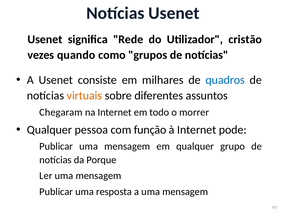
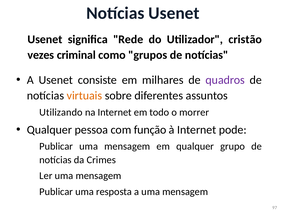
quando: quando -> criminal (76, 55)
quadros colour: blue -> purple (225, 80)
Chegaram: Chegaram -> Utilizando (61, 112)
Porque: Porque -> Crimes (101, 160)
